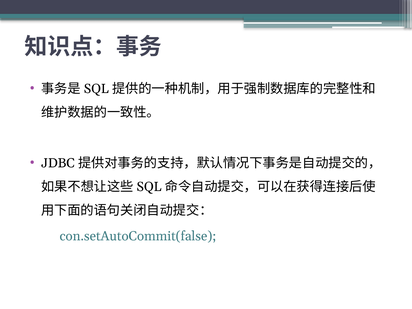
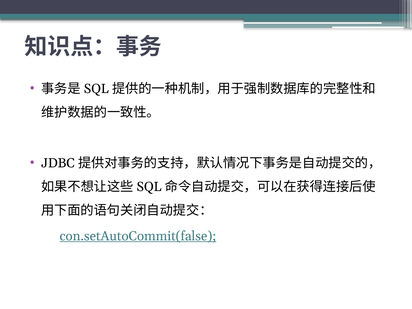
con.setAutoCommit(false underline: none -> present (138, 236)
